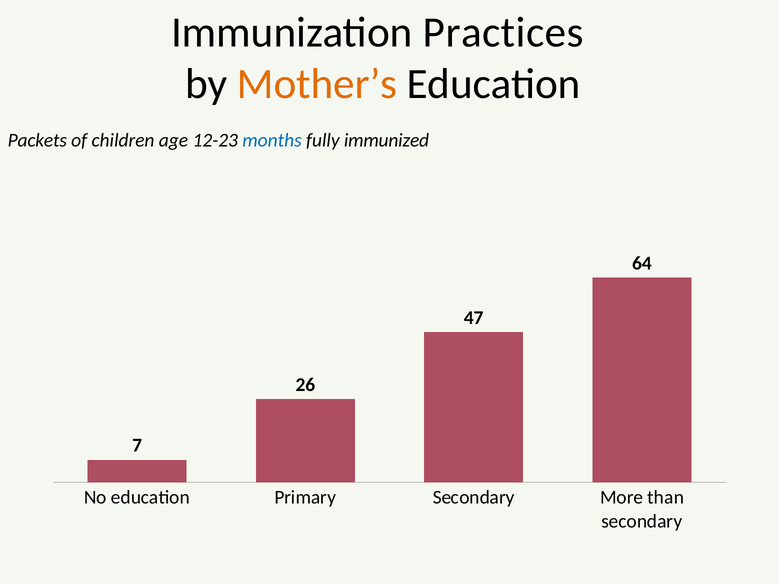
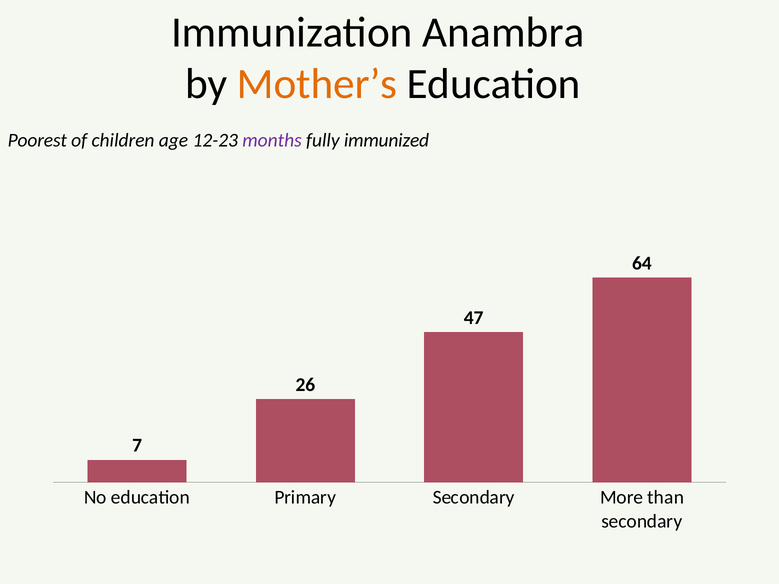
Practices: Practices -> Anambra (503, 32)
Packets: Packets -> Poorest (37, 140)
months colour: blue -> purple (272, 140)
